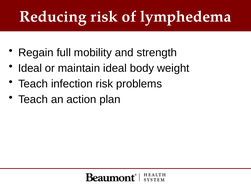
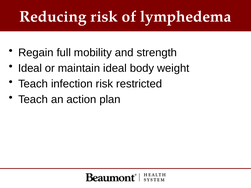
problems: problems -> restricted (139, 84)
